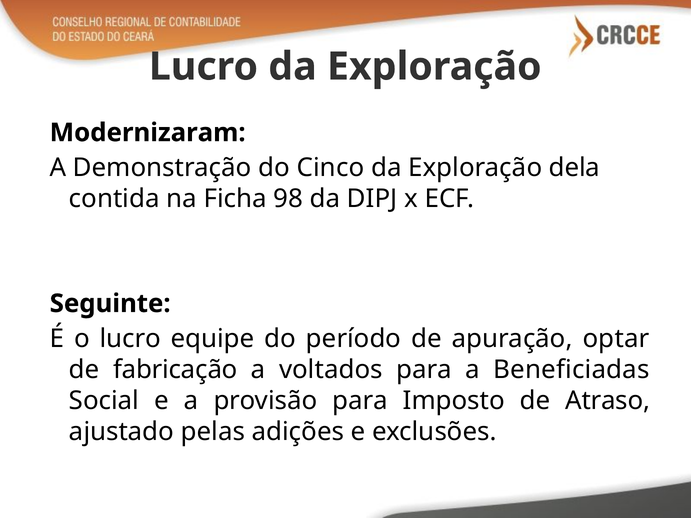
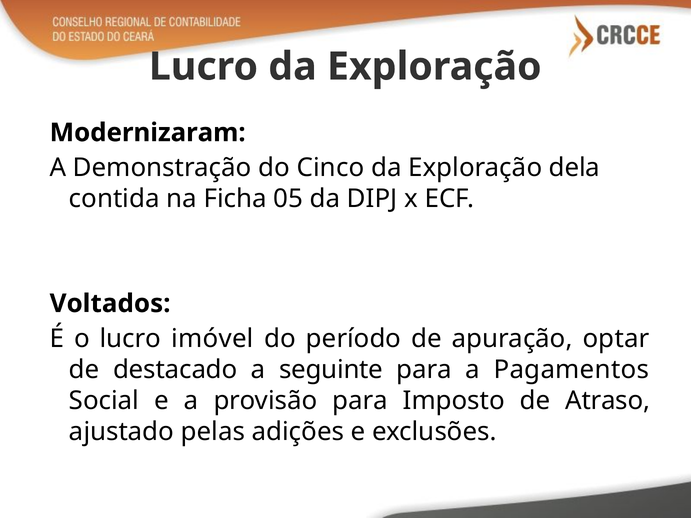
98: 98 -> 05 (288, 199)
Seguinte: Seguinte -> Voltados (110, 304)
equipe: equipe -> imóvel (212, 339)
fabricação: fabricação -> destacado (175, 370)
voltados: voltados -> seguinte (331, 370)
Beneficiadas: Beneficiadas -> Pagamentos (571, 370)
